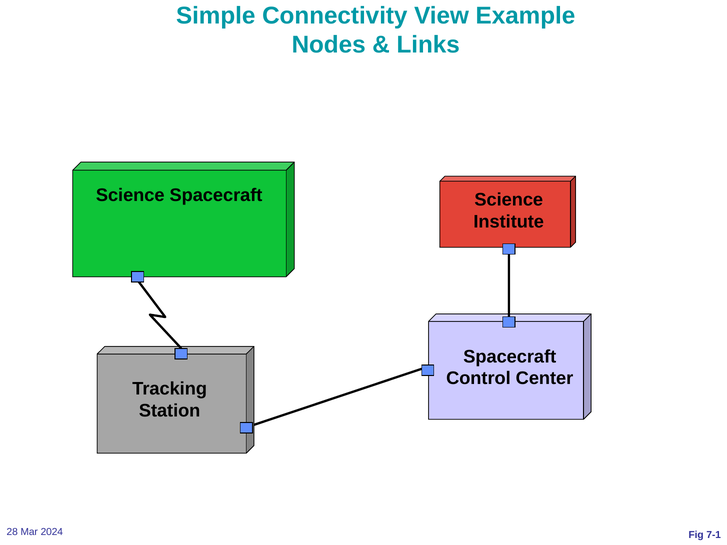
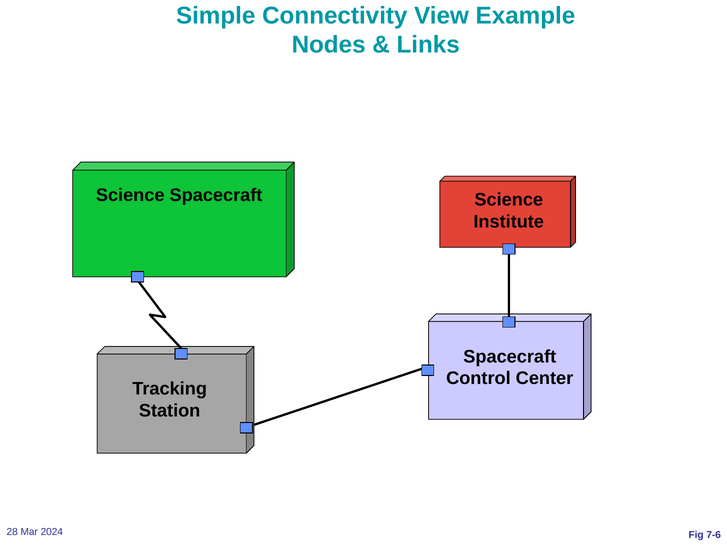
7-1: 7-1 -> 7-6 (714, 535)
